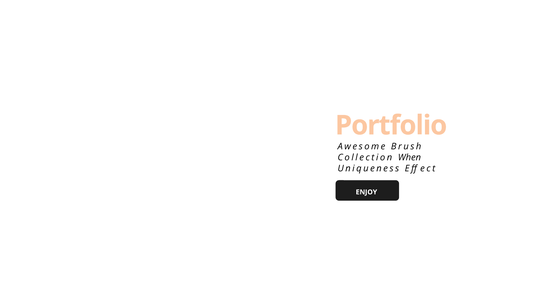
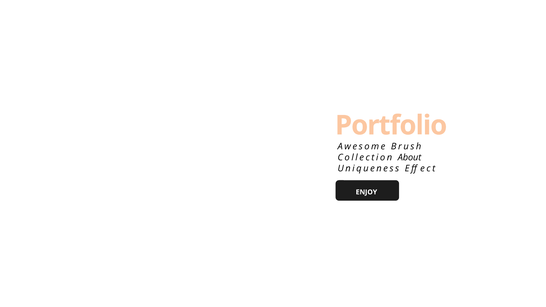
When: When -> About (410, 158)
